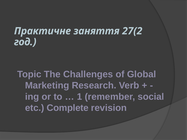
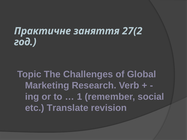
Complete: Complete -> Translate (68, 108)
